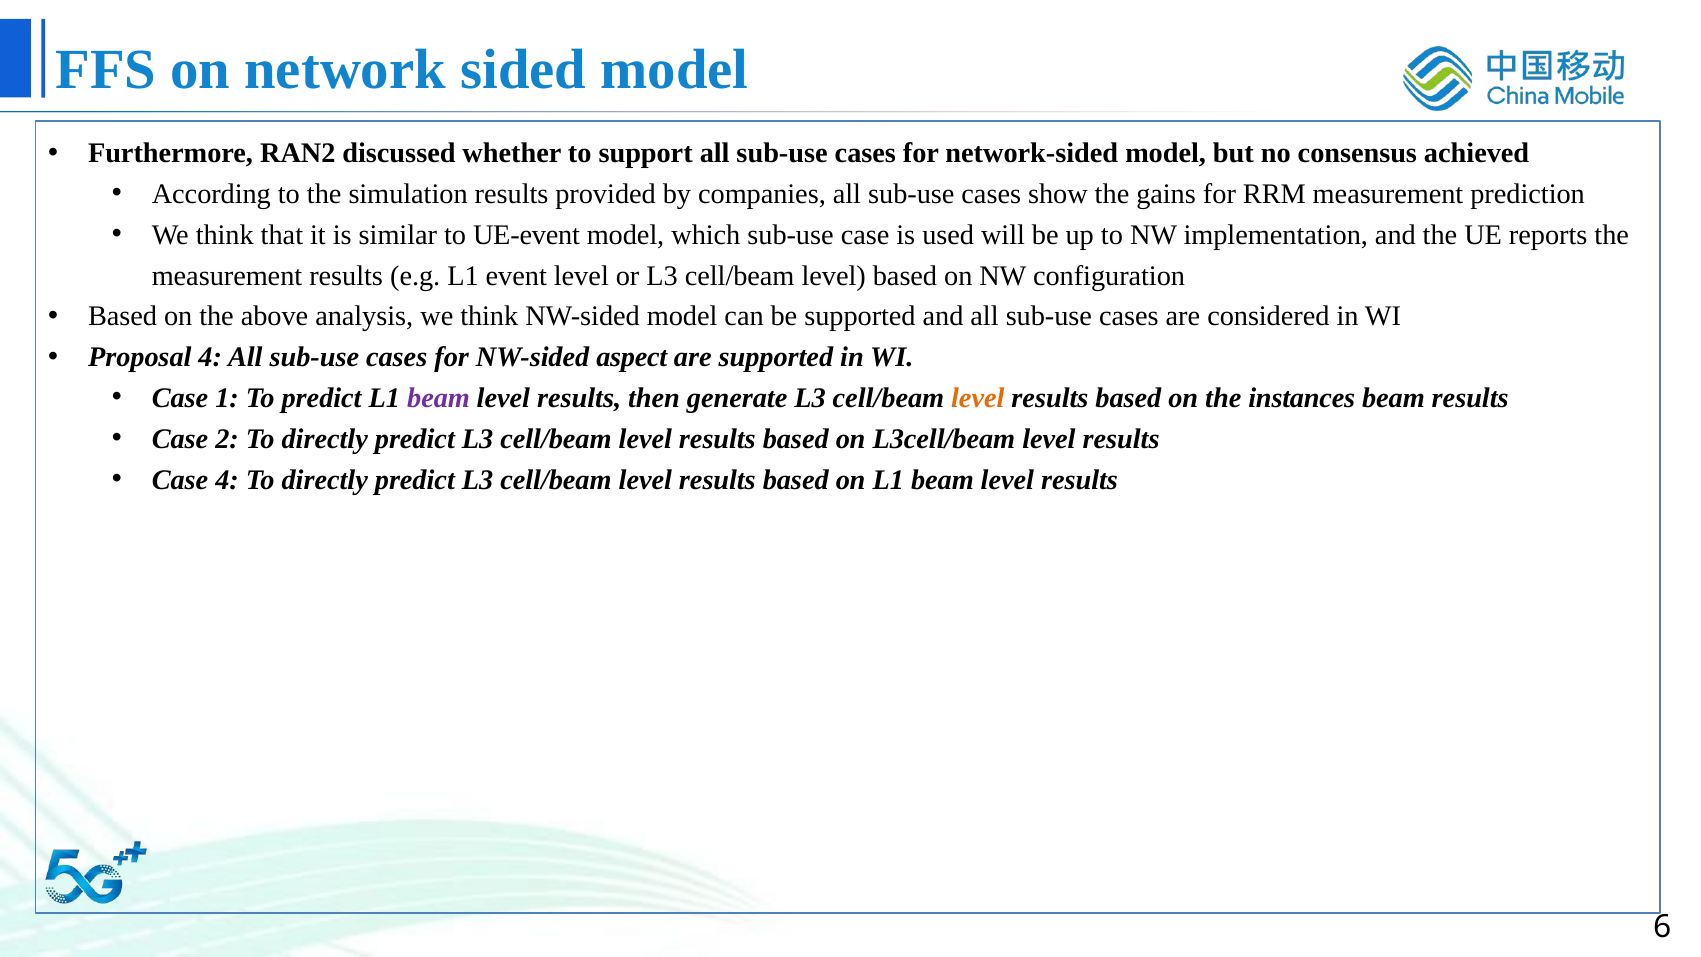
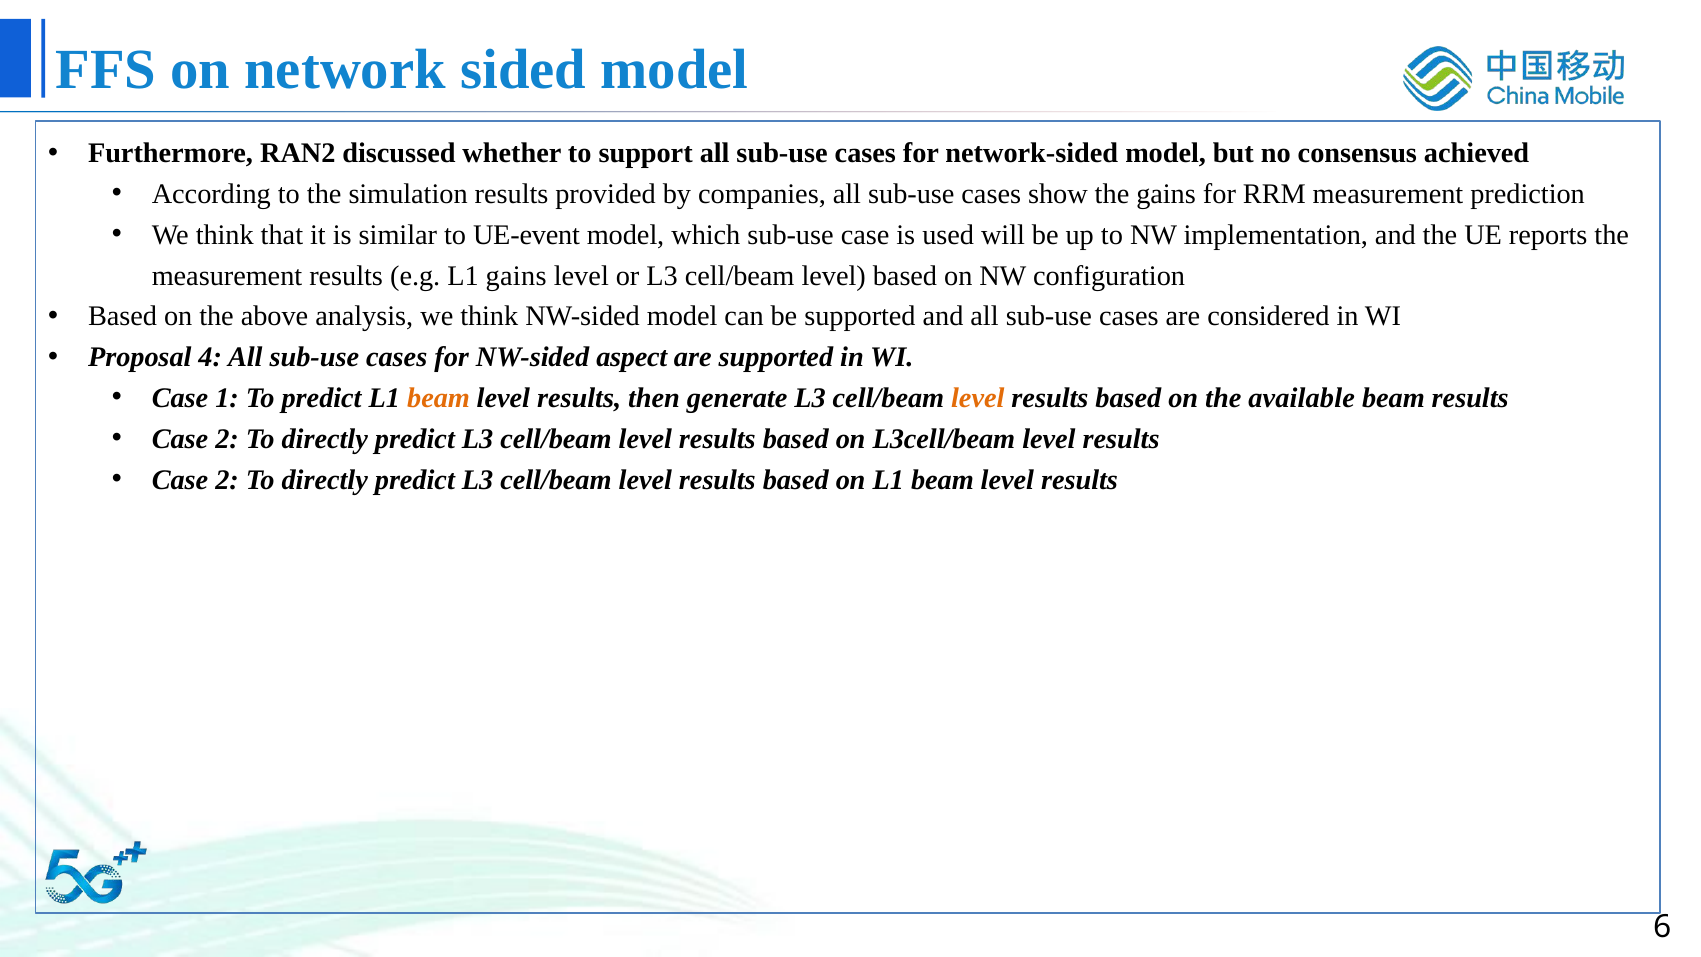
L1 event: event -> gains (516, 276)
beam colour: purple -> orange (439, 398)
instances: instances -> available (1302, 398)
4: 4 -> 2 (227, 480)
